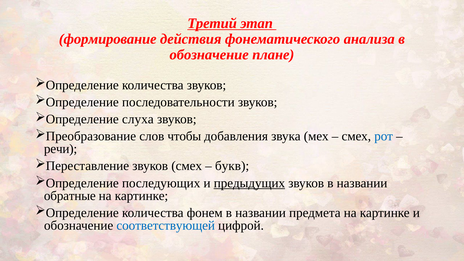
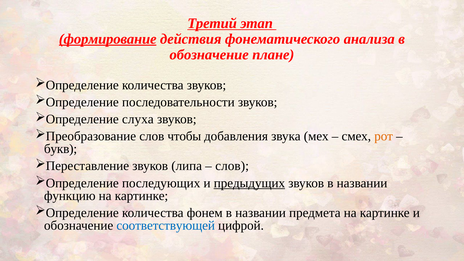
формирование underline: none -> present (108, 39)
рот colour: blue -> orange (384, 136)
речи: речи -> букв (61, 149)
звуков смех: смех -> липа (187, 166)
букв: букв -> слов (232, 166)
обратные: обратные -> функцию (70, 196)
